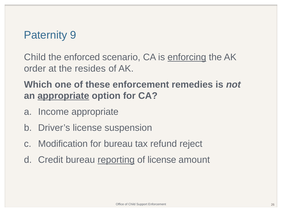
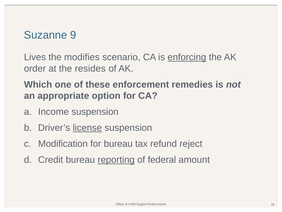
Paternity: Paternity -> Suzanne (46, 35)
Child: Child -> Lives (35, 57)
enforced: enforced -> modifies (82, 57)
appropriate underline: present -> none (63, 96)
Income appropriate: appropriate -> suspension (95, 112)
license underline: none -> present (87, 128)
of license: license -> federal (162, 160)
